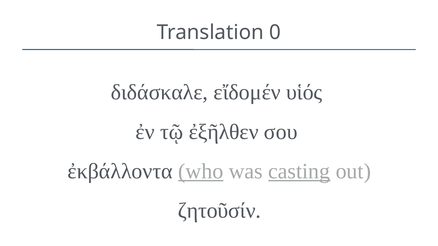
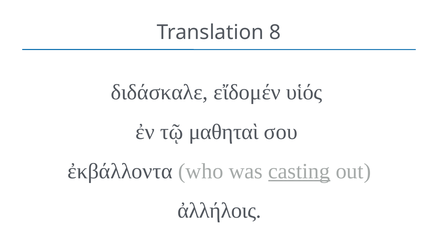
0: 0 -> 8 (275, 33)
ἐξῆλθεν: ἐξῆλθεν -> μαθηταὶ (224, 132)
who underline: present -> none (201, 171)
ζητοῦσίν: ζητοῦσίν -> ἀλλήλοις (219, 211)
